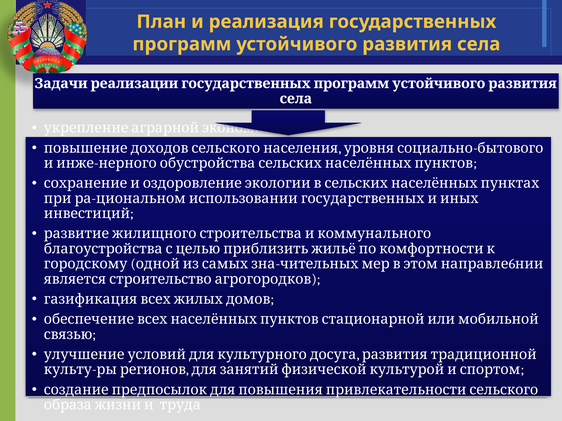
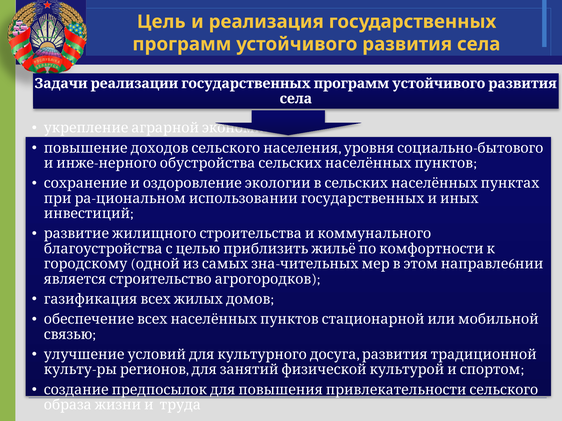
План: План -> Цель (161, 22)
